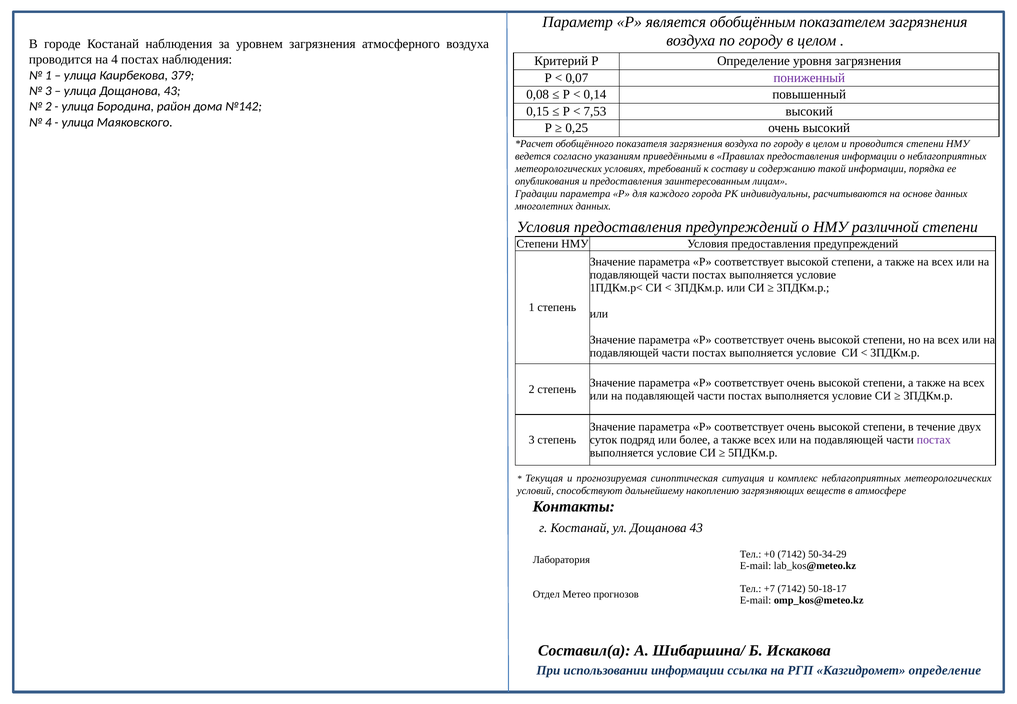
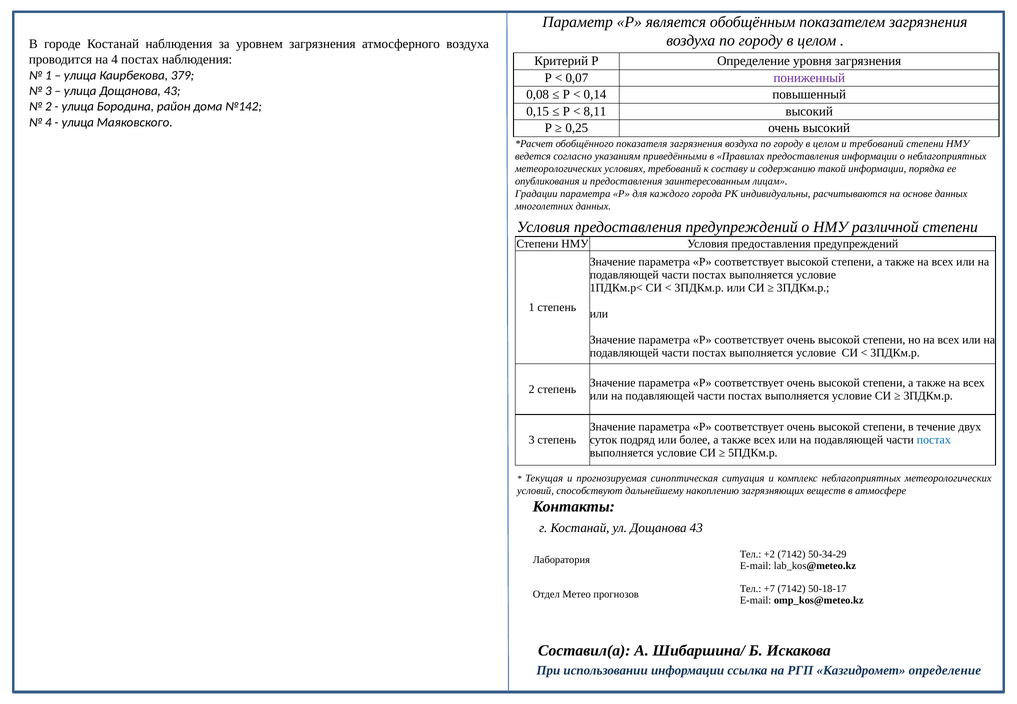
7,53: 7,53 -> 8,11 (595, 111)
и проводится: проводится -> требований (877, 144)
постах colour: purple -> blue (934, 440)
+0: +0 -> +2 (769, 554)
